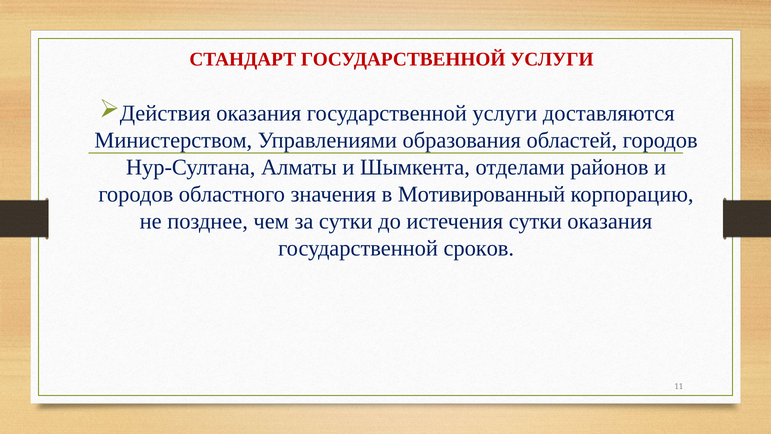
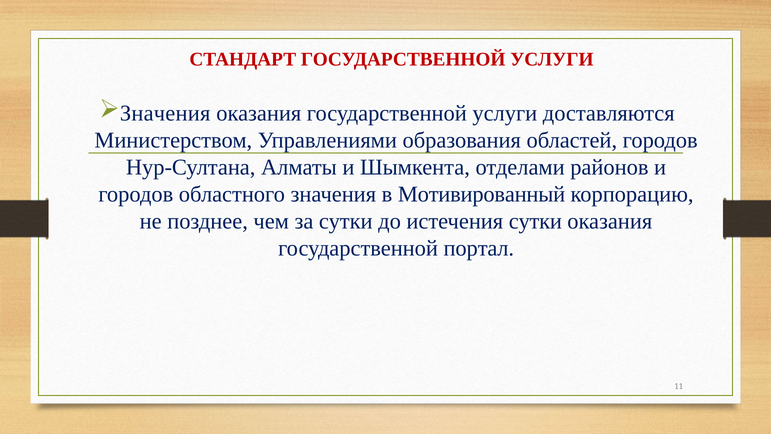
Действия: Действия -> Значения (165, 113)
сроков: сроков -> портал (479, 248)
